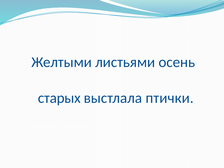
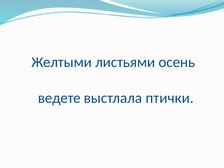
старых: старых -> ведете (59, 98)
